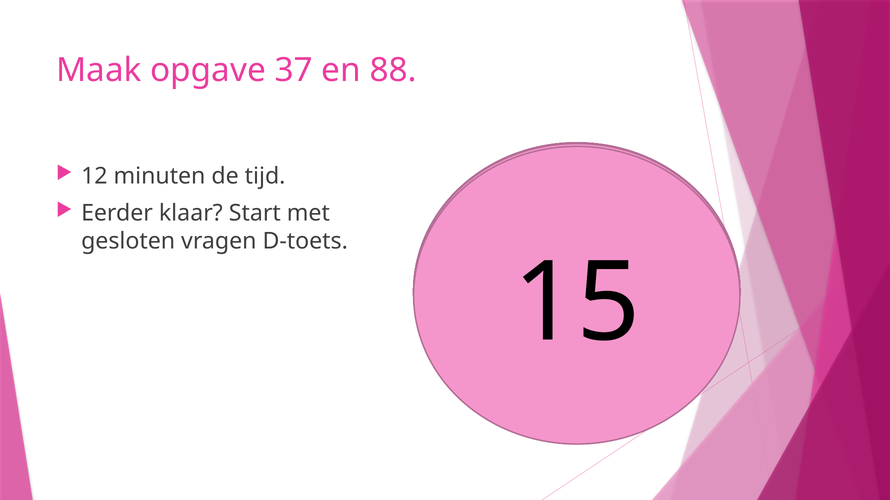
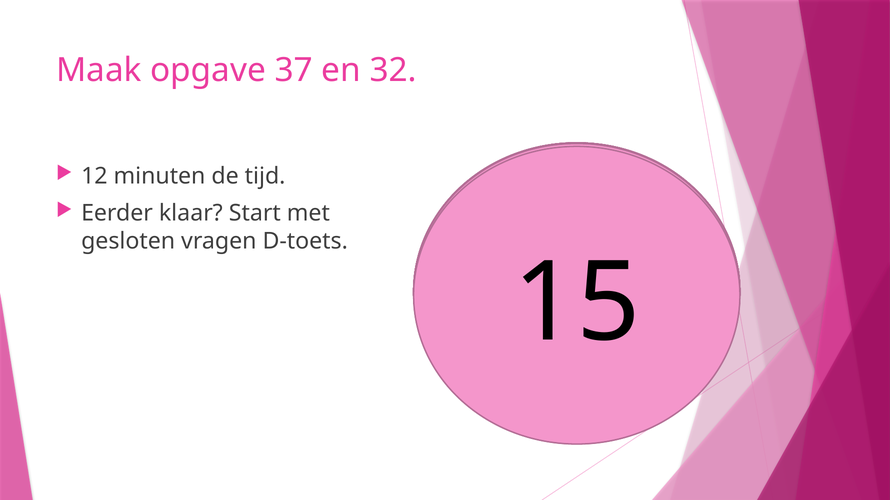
88: 88 -> 32 (393, 70)
